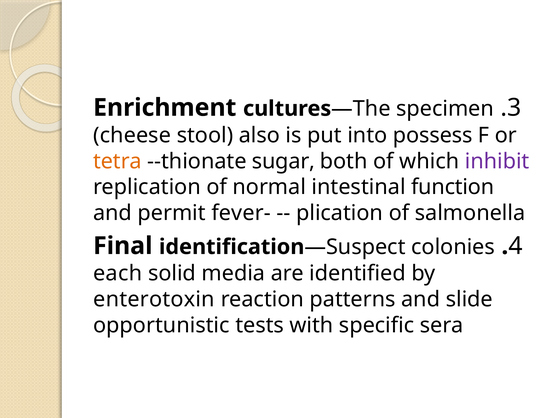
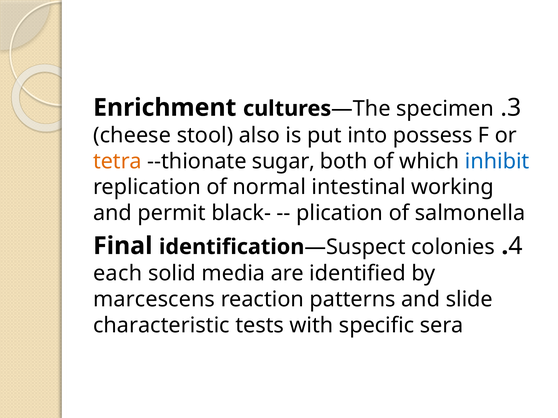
inhibit colour: purple -> blue (497, 161)
function: function -> working (453, 187)
fever-: fever- -> black- (241, 213)
enterotoxin: enterotoxin -> marcescens (154, 300)
opportunistic: opportunistic -> characteristic (161, 326)
